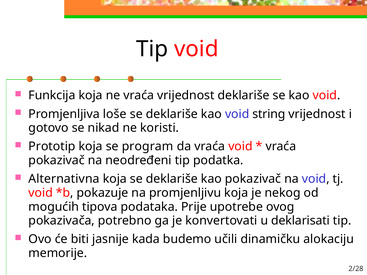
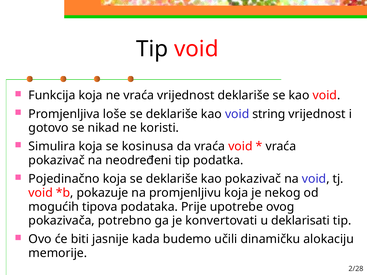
Prototip: Prototip -> Simulira (52, 147)
program: program -> kosinusa (148, 147)
Alternativna: Alternativna -> Pojedinačno (64, 179)
